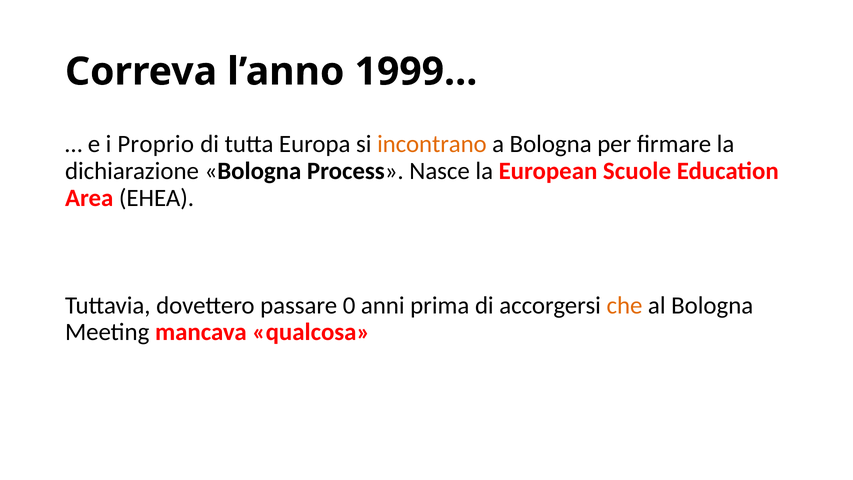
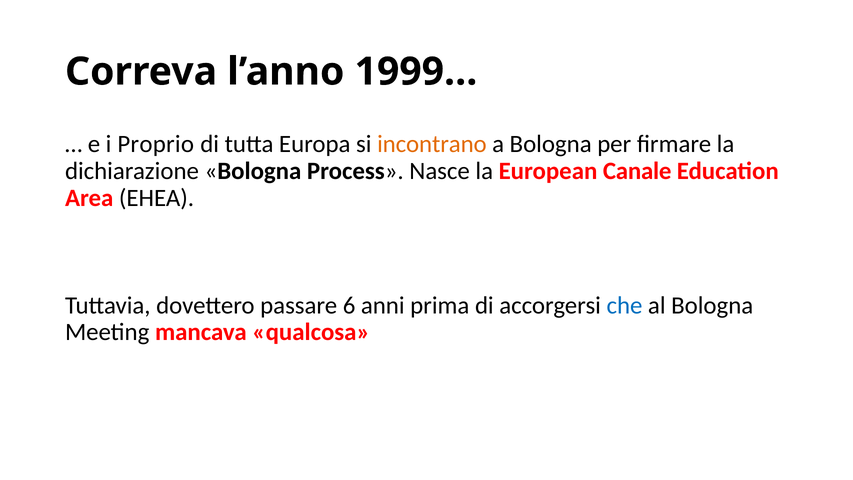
Scuole: Scuole -> Canale (637, 171)
0: 0 -> 6 (349, 305)
che colour: orange -> blue (624, 305)
